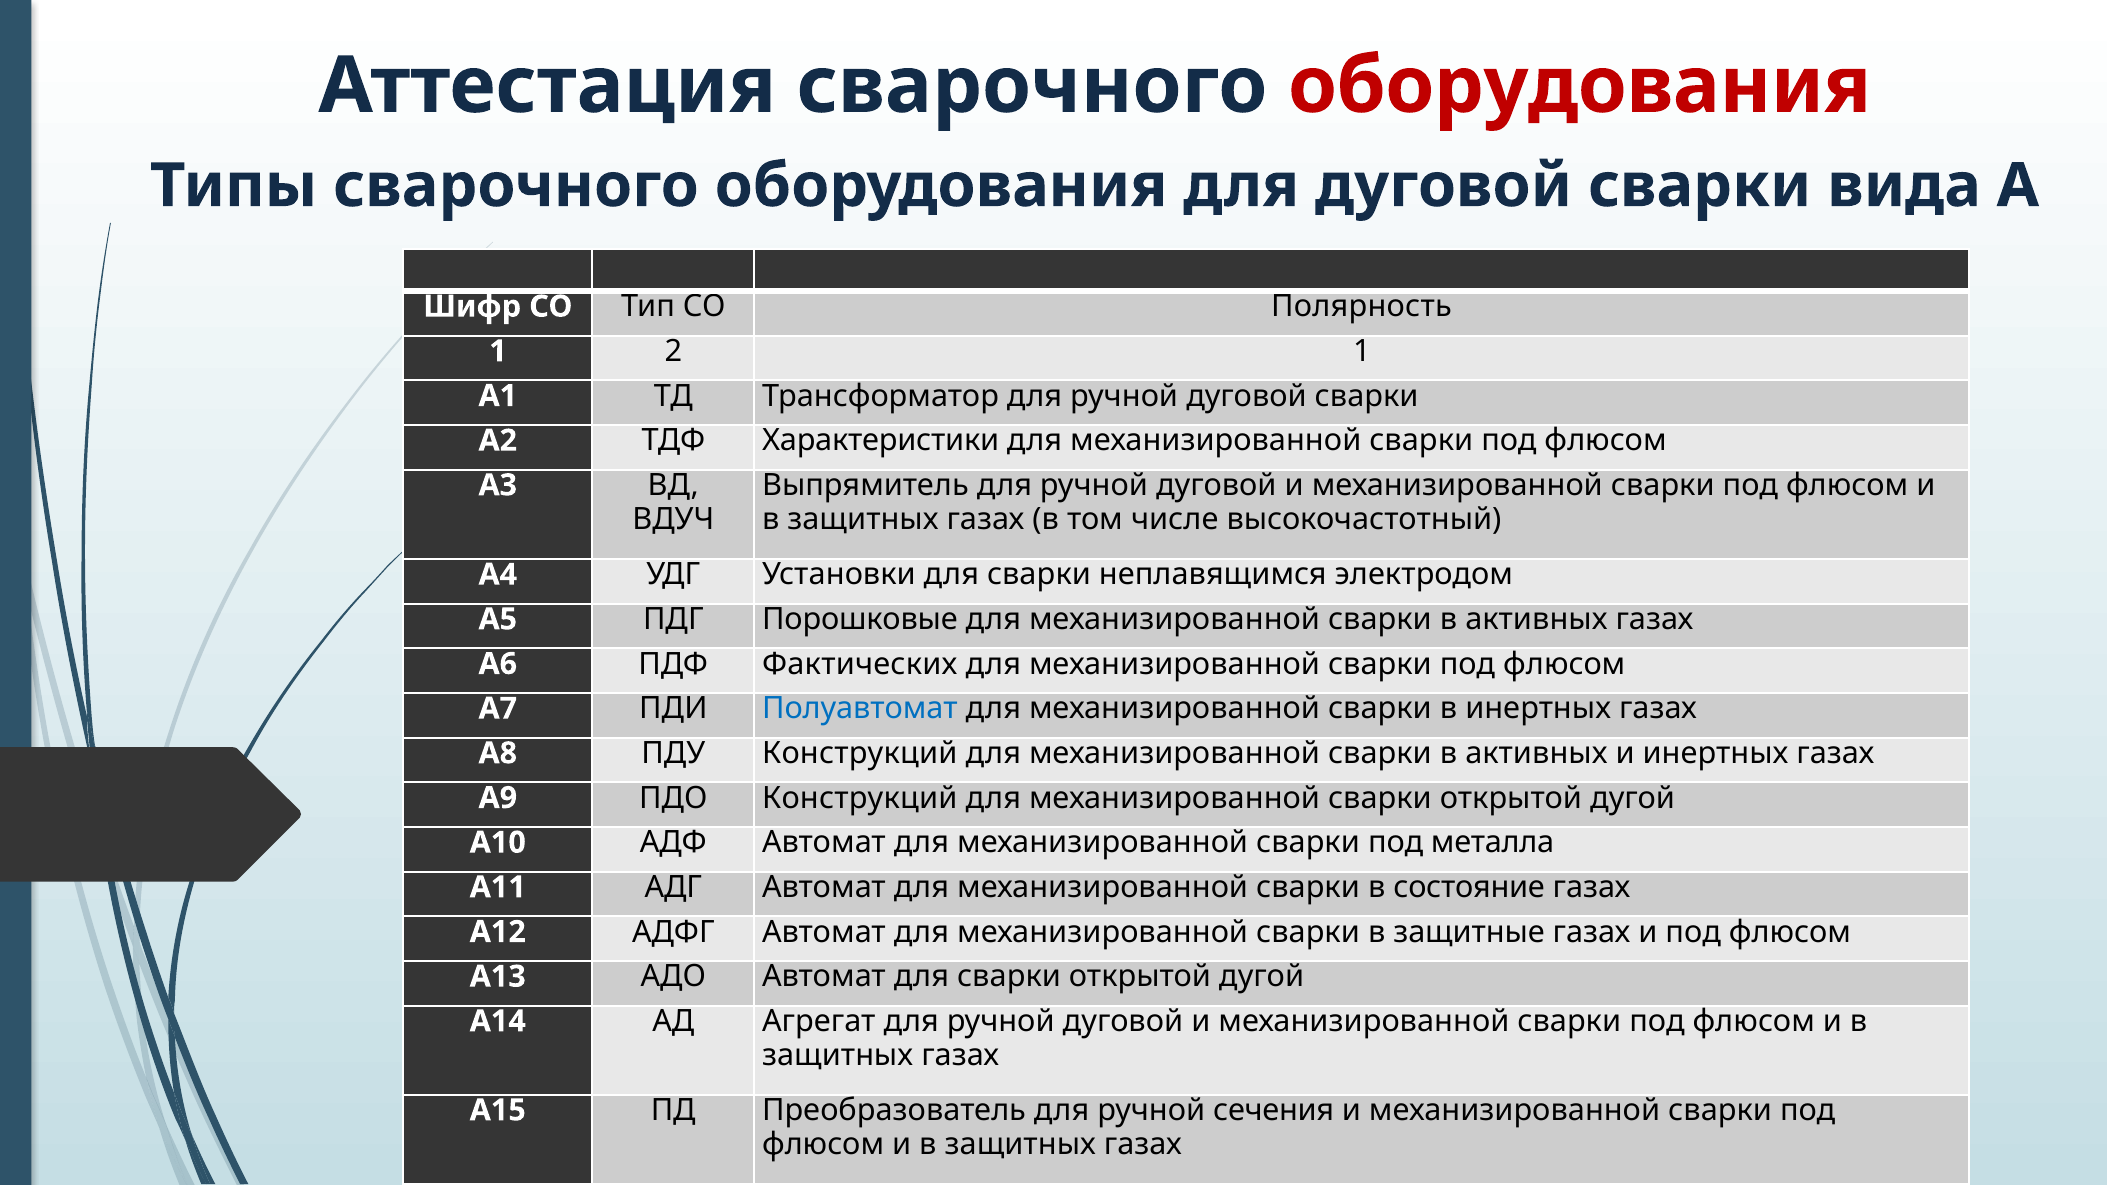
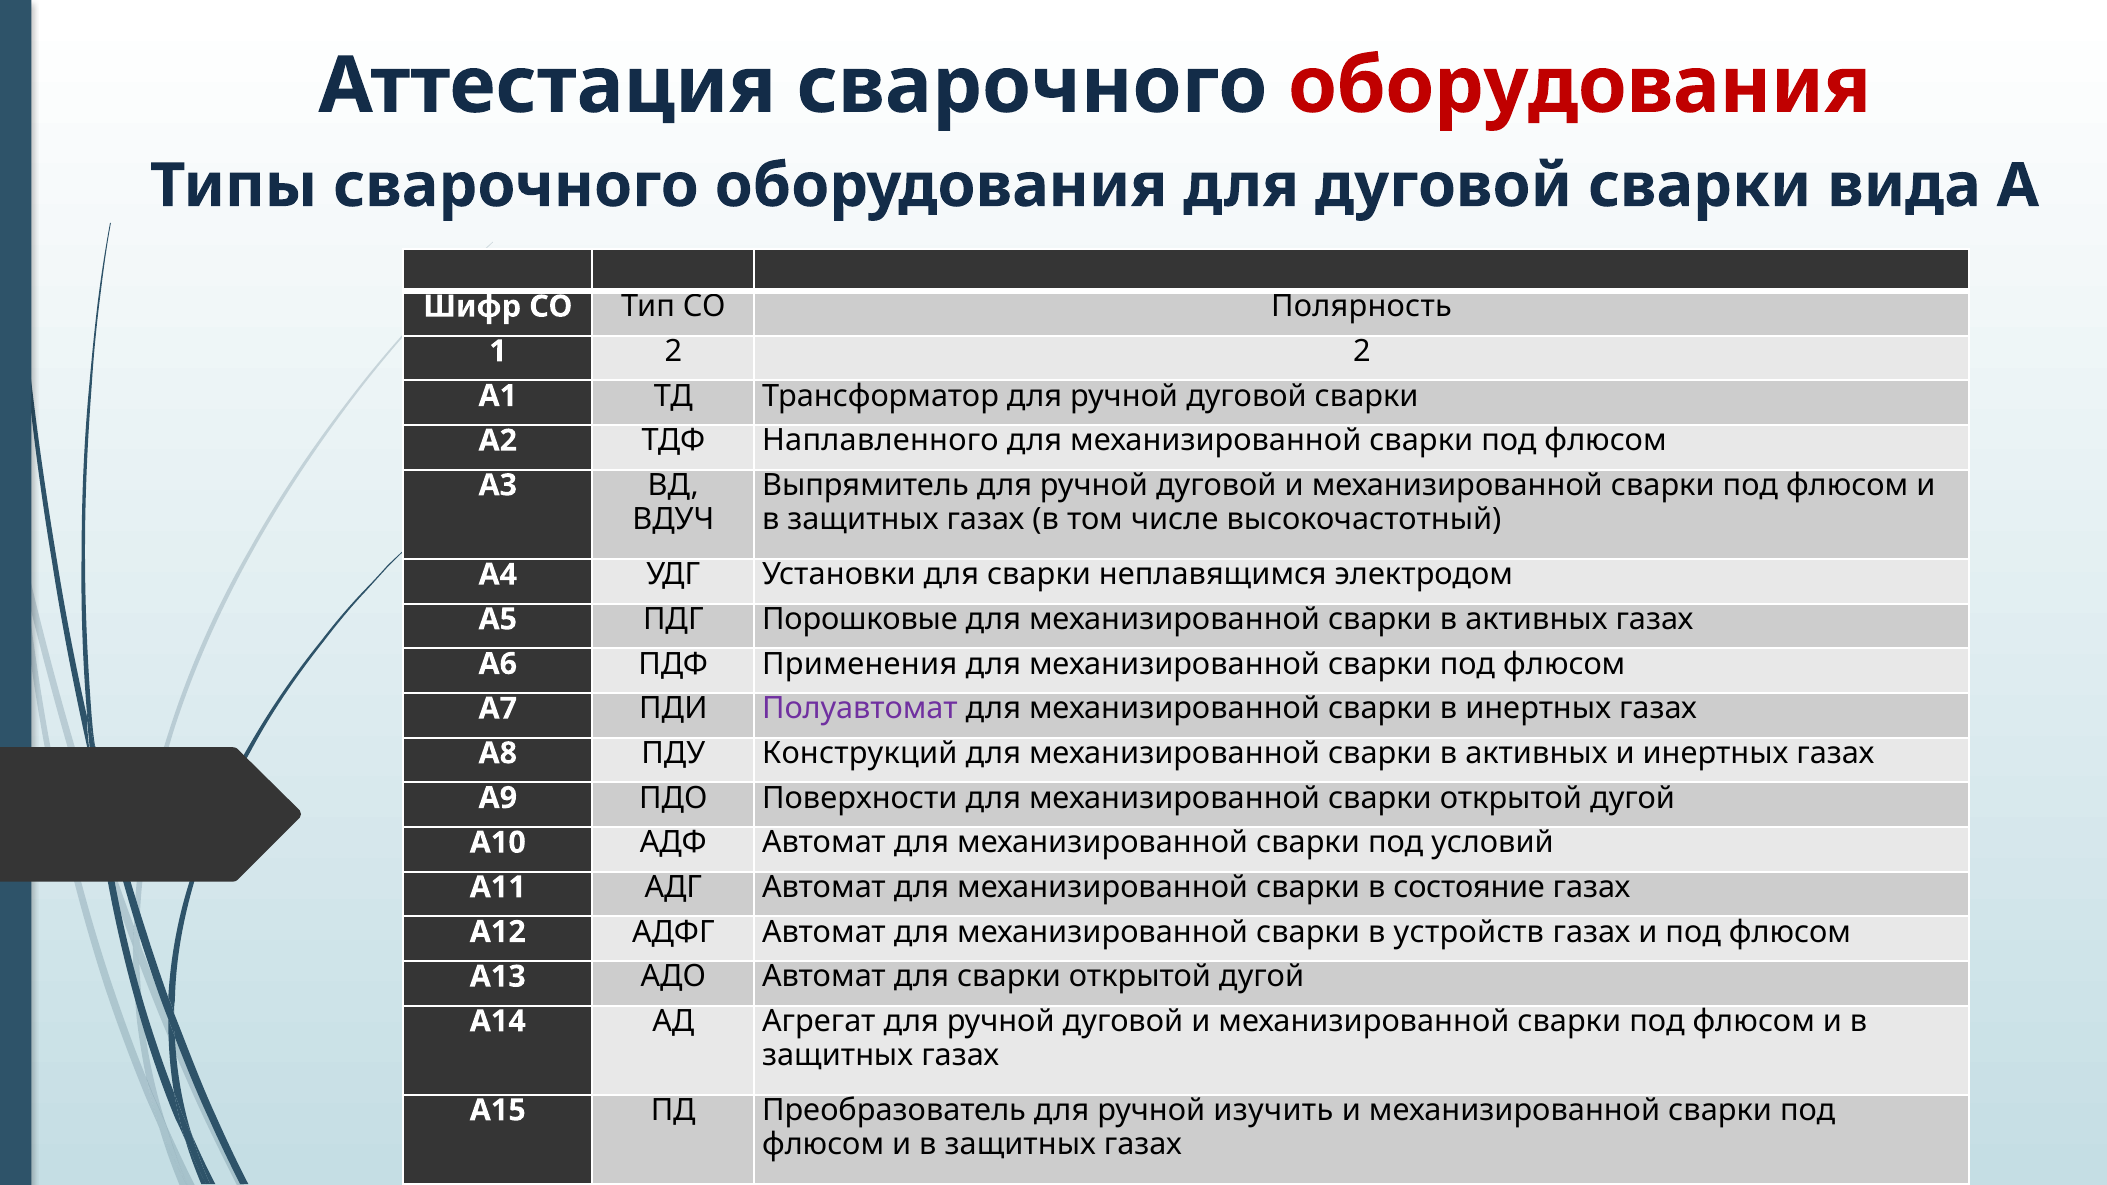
2 1: 1 -> 2 (1362, 351)
Характеристики: Характеристики -> Наплавленного (880, 441)
Фактических: Фактических -> Применения (860, 664)
Полуавтомат colour: blue -> purple (860, 709)
ПДО Конструкций: Конструкций -> Поверхности (860, 798)
металла: металла -> условий (1492, 843)
защитные: защитные -> устройств (1469, 932)
сечения: сечения -> изучить (1273, 1110)
